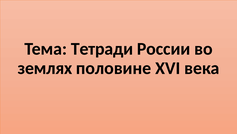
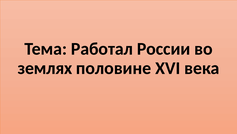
Тетради: Тетради -> Работал (102, 49)
